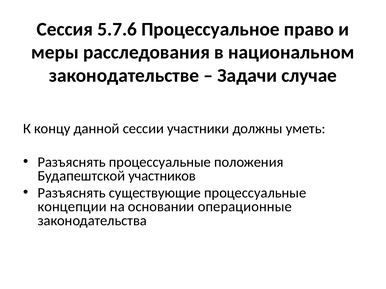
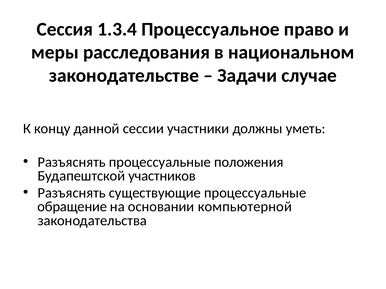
5.7.6: 5.7.6 -> 1.3.4 (117, 29)
концепции: концепции -> обращение (72, 207)
операционные: операционные -> компьютерной (245, 207)
